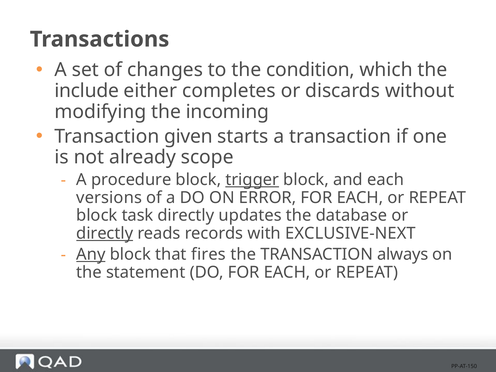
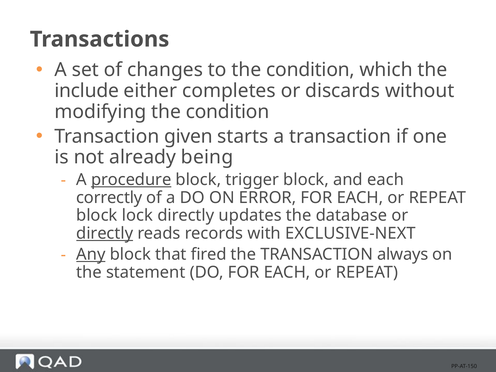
modifying the incoming: incoming -> condition (228, 112)
scope: scope -> being (207, 157)
procedure underline: none -> present (131, 180)
trigger underline: present -> none (252, 180)
versions: versions -> correctly (109, 198)
task: task -> lock (137, 216)
fires: fires -> fired (209, 255)
